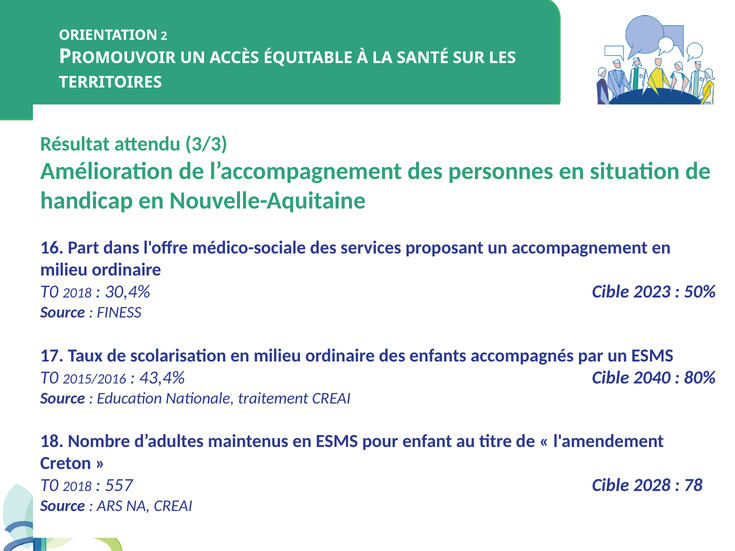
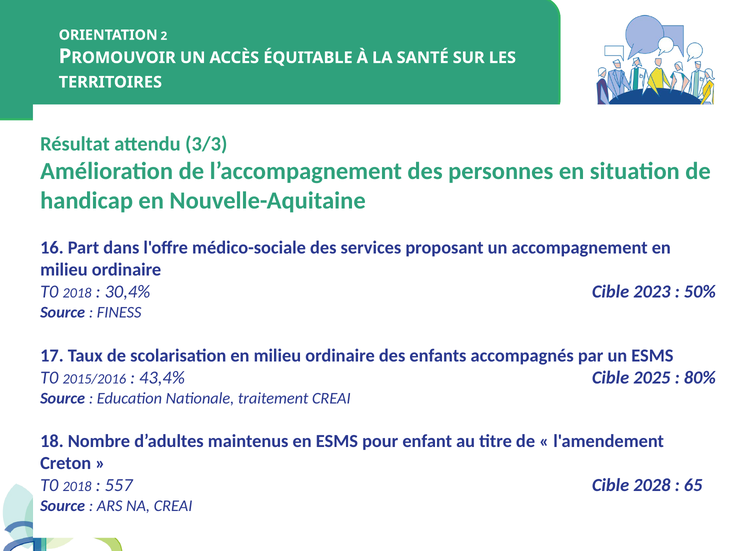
2040: 2040 -> 2025 (652, 378)
78: 78 -> 65 (693, 485)
